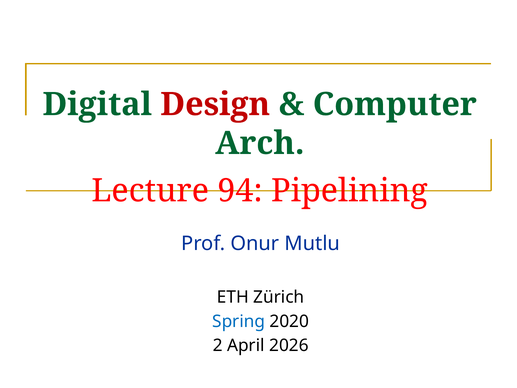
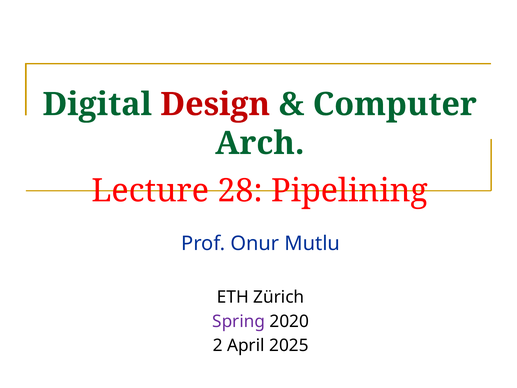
94: 94 -> 28 (240, 191)
Spring colour: blue -> purple (239, 321)
2026: 2026 -> 2025 (289, 345)
